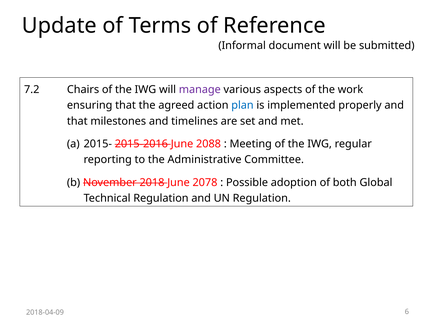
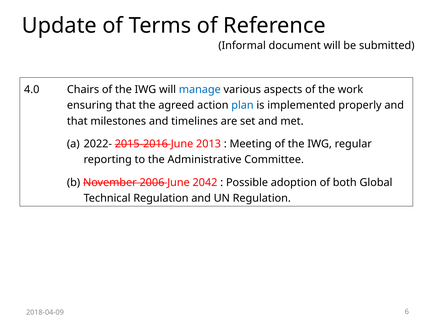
7.2: 7.2 -> 4.0 (32, 89)
manage colour: purple -> blue (200, 89)
2015-: 2015- -> 2022- (98, 144)
2088: 2088 -> 2013 (209, 144)
2018: 2018 -> 2006 (152, 182)
2078: 2078 -> 2042 (205, 182)
